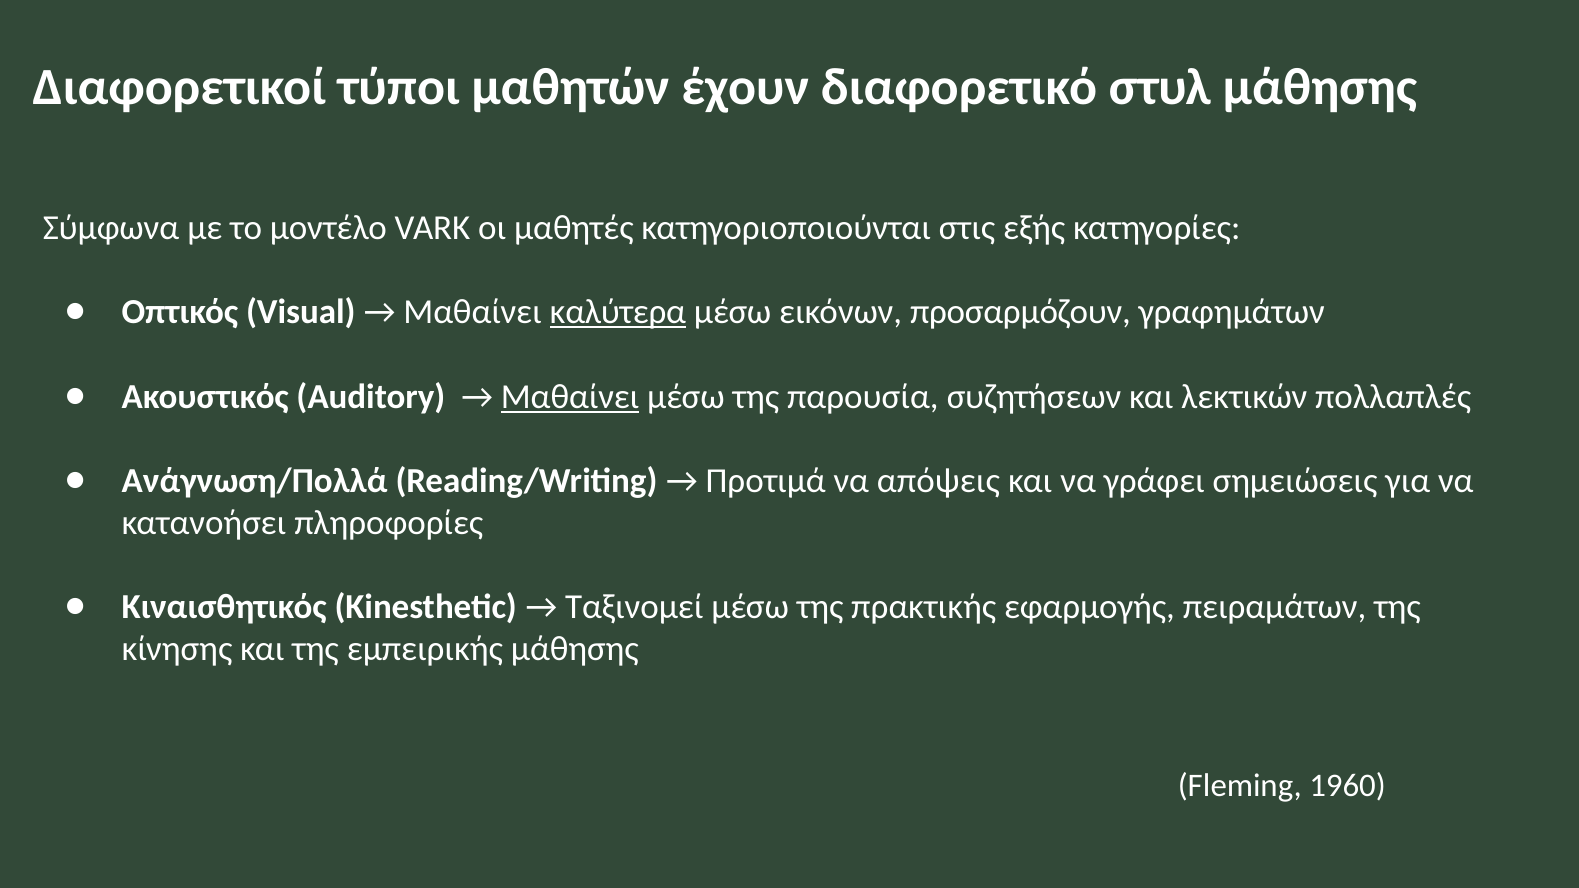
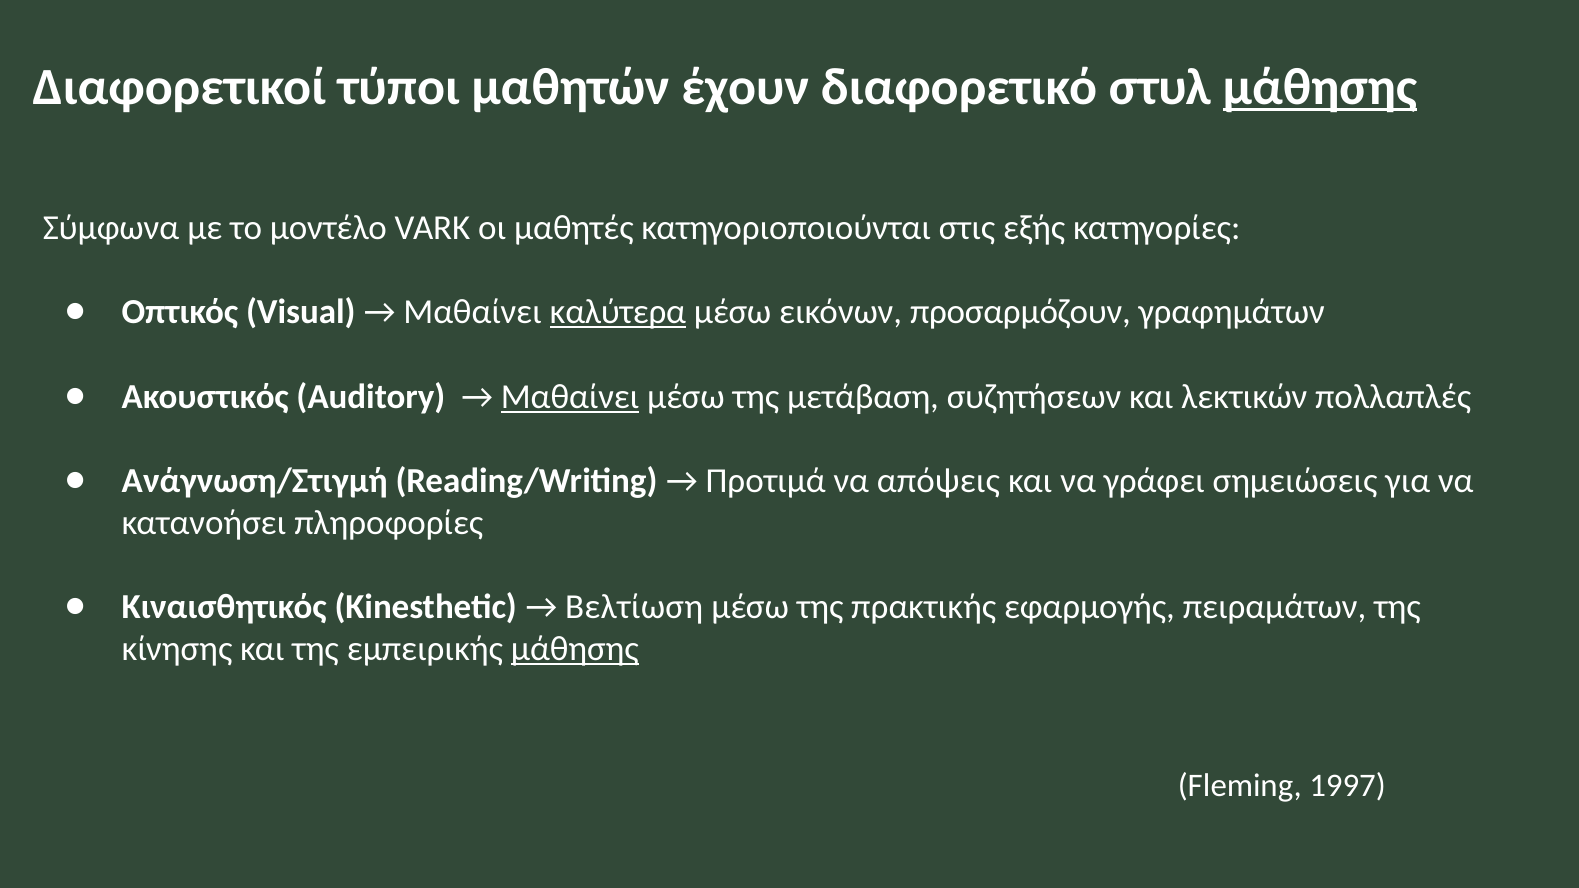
μάθησης underline: none -> present (1320, 87)
παρουσία: παρουσία -> μετάβαση (863, 397)
Ανάγνωση/Πολλά: Ανάγνωση/Πολλά -> Ανάγνωση/Στιγμή (255, 481)
Ταξινομεί: Ταξινομεί -> Βελτίωση (634, 607)
μάθησης underline: none -> present (575, 649)
1960: 1960 -> 1997 (1348, 786)
